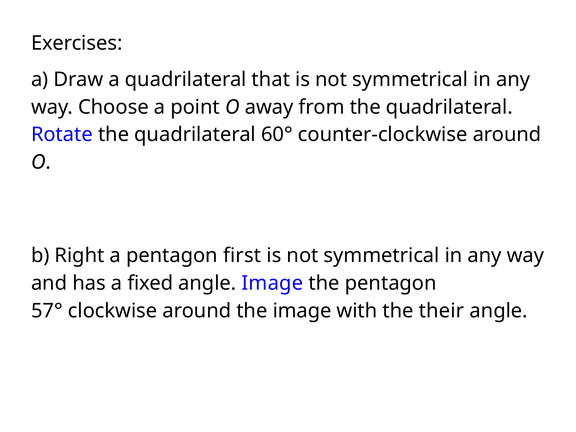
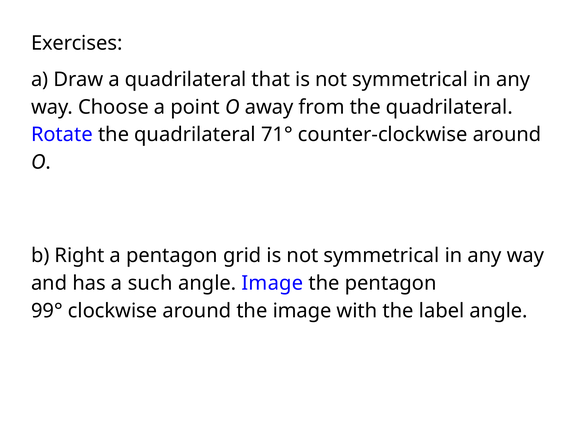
60°: 60° -> 71° (277, 135)
first: first -> grid (242, 256)
fixed: fixed -> such (150, 283)
57°: 57° -> 99° (47, 311)
their: their -> label (442, 311)
